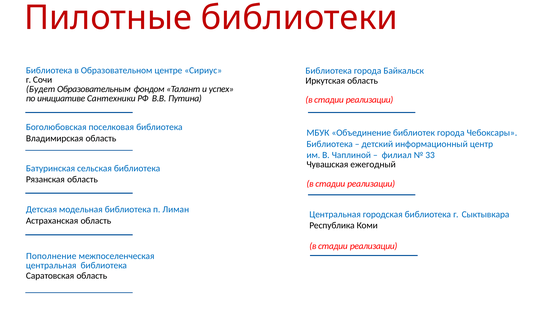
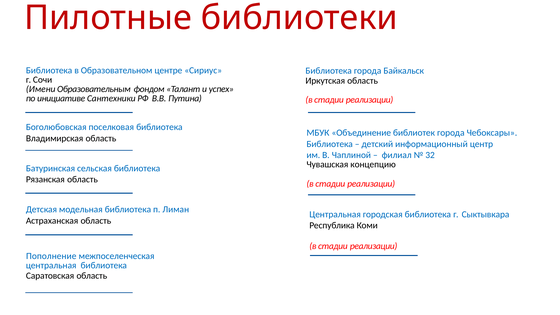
Будет: Будет -> Имени (41, 89)
33: 33 -> 32 (430, 155)
ежегодный: ежегодный -> концепцию (373, 164)
